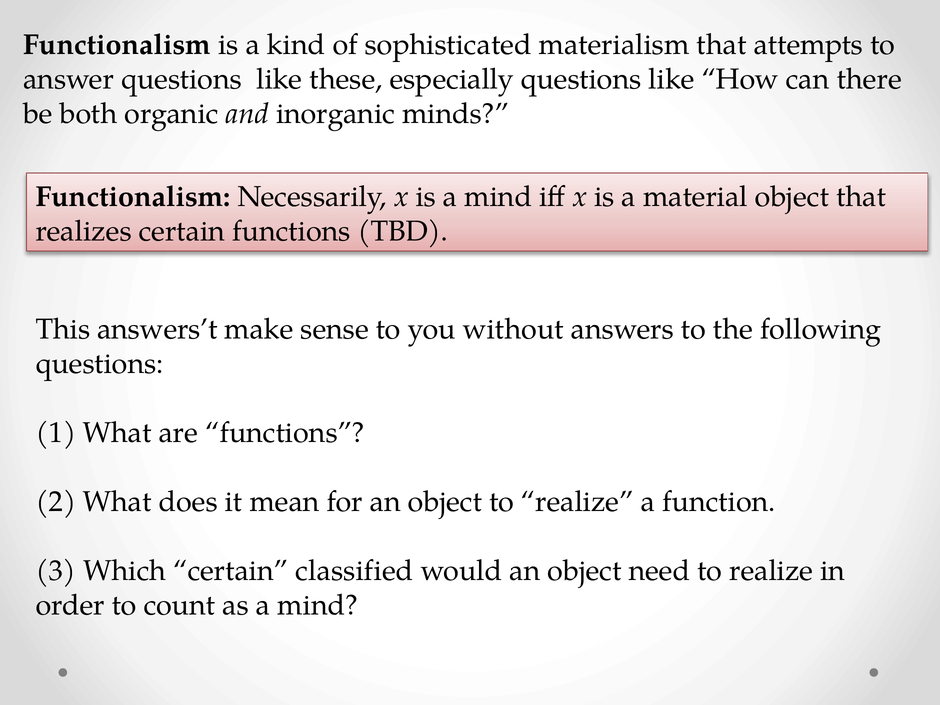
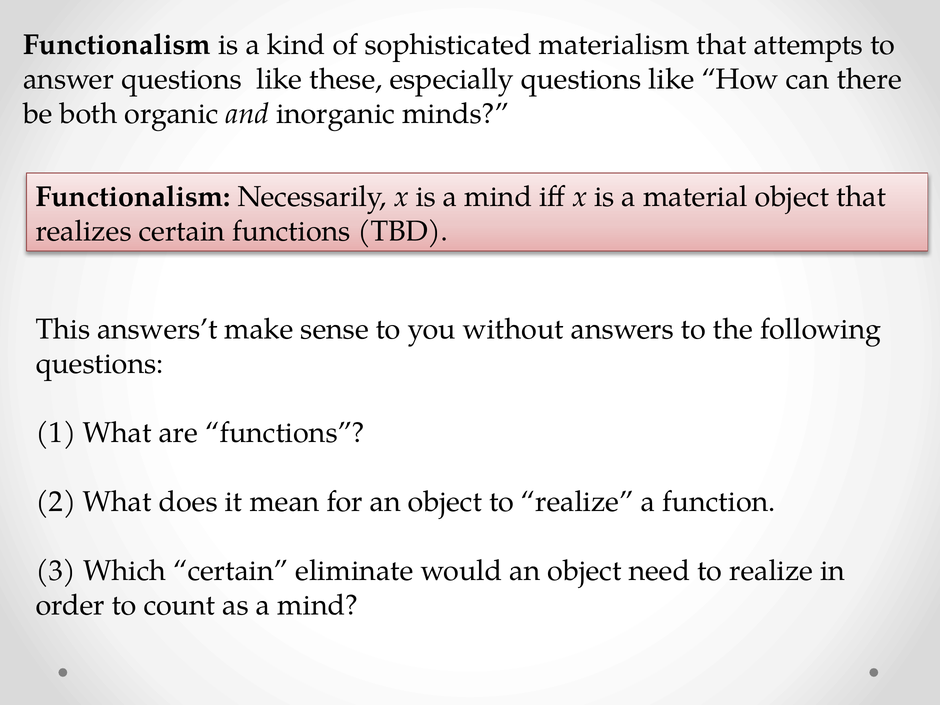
classified: classified -> eliminate (354, 571)
